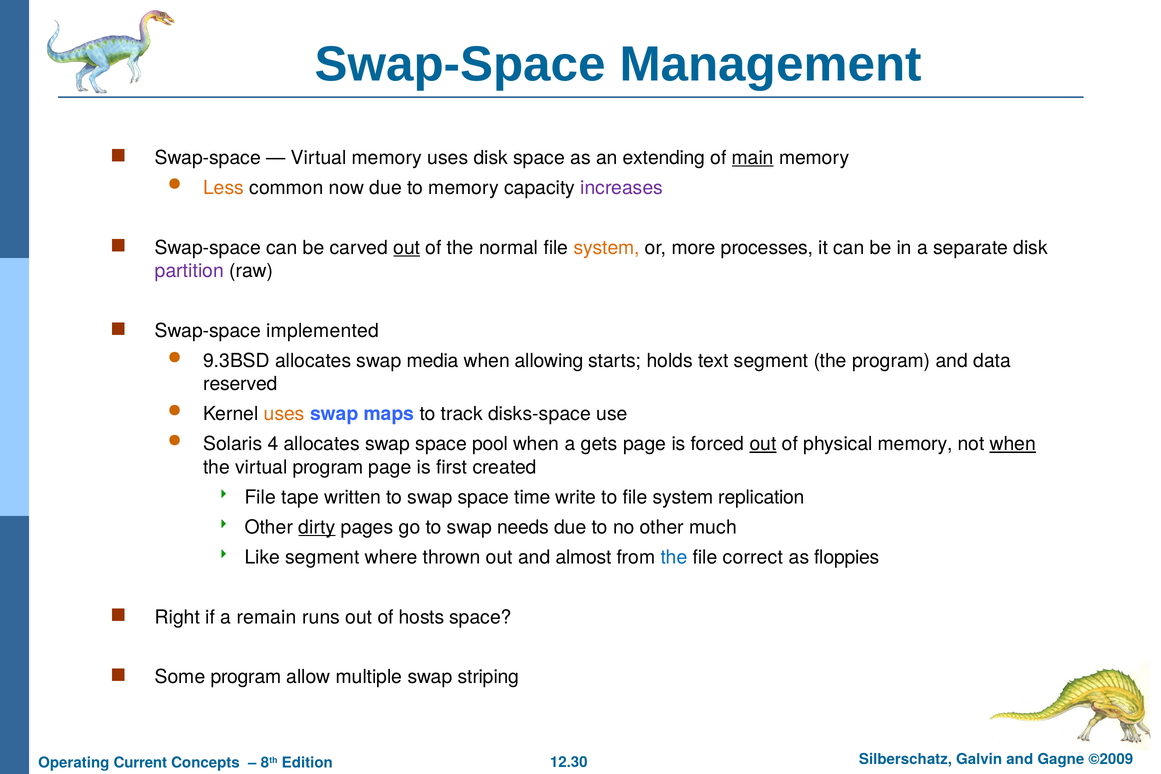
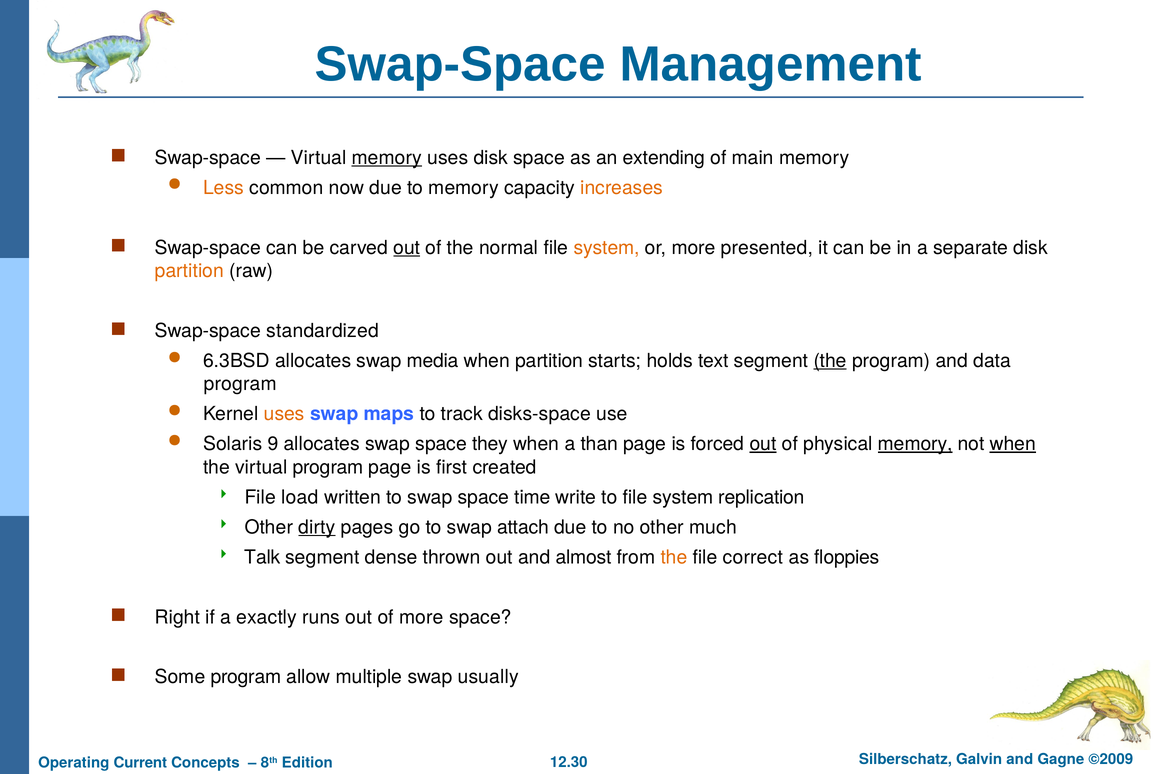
memory underline: none -> present (387, 158)
main underline: present -> none (753, 158)
increases colour: purple -> orange (622, 188)
processes: processes -> presented (767, 248)
partition colour: purple -> orange (189, 271)
implemented: implemented -> standardized (323, 331)
9.3BSD: 9.3BSD -> 6.3BSD (237, 361)
when allowing: allowing -> partition (549, 361)
the underline: none -> present (830, 361)
reserved: reserved -> program (240, 384)
4: 4 -> 9 (273, 444)
pool: pool -> they (490, 444)
gets: gets -> than (599, 444)
memory underline: none -> present (915, 444)
tape: tape -> load (300, 497)
needs: needs -> attach (523, 527)
Like: Like -> Talk (262, 557)
where: where -> dense (391, 557)
the colour: blue -> orange (674, 557)
remain: remain -> exactly (267, 617)
of hosts: hosts -> more (421, 617)
striping: striping -> usually (488, 677)
